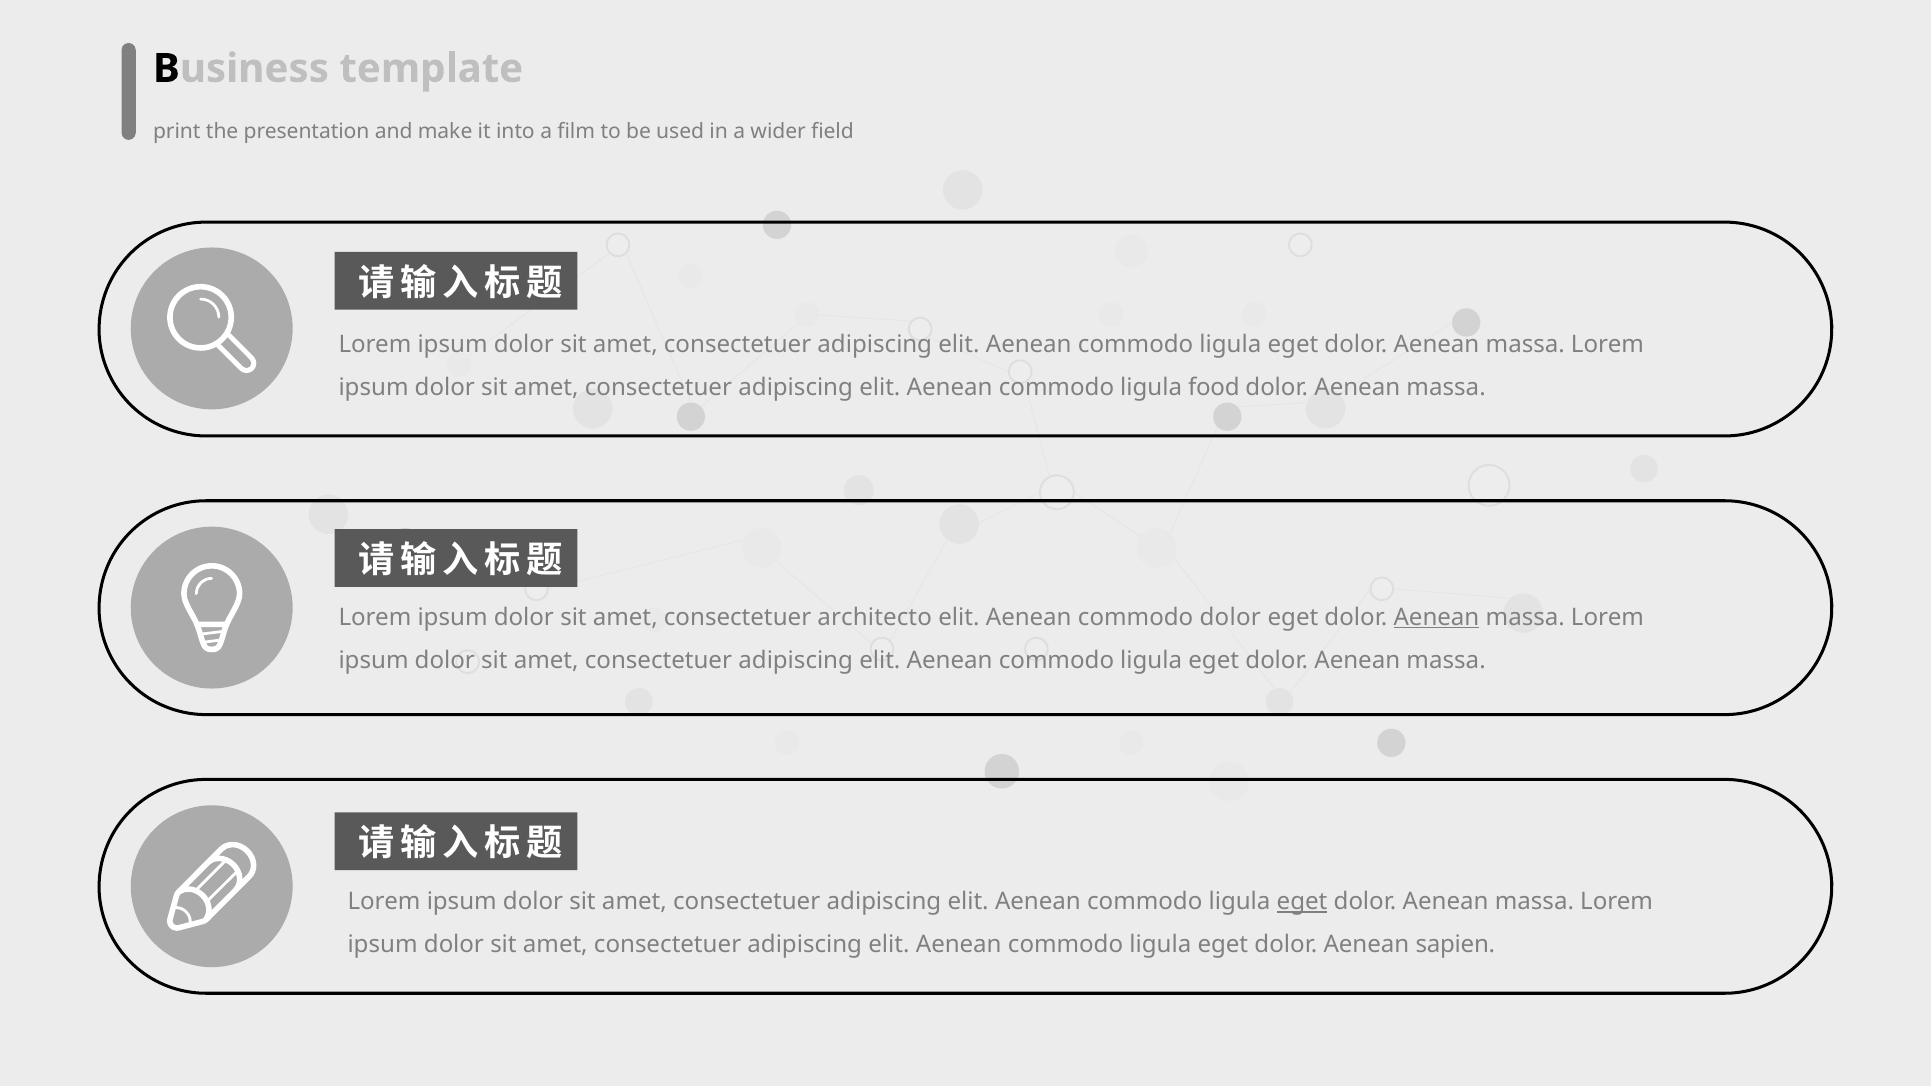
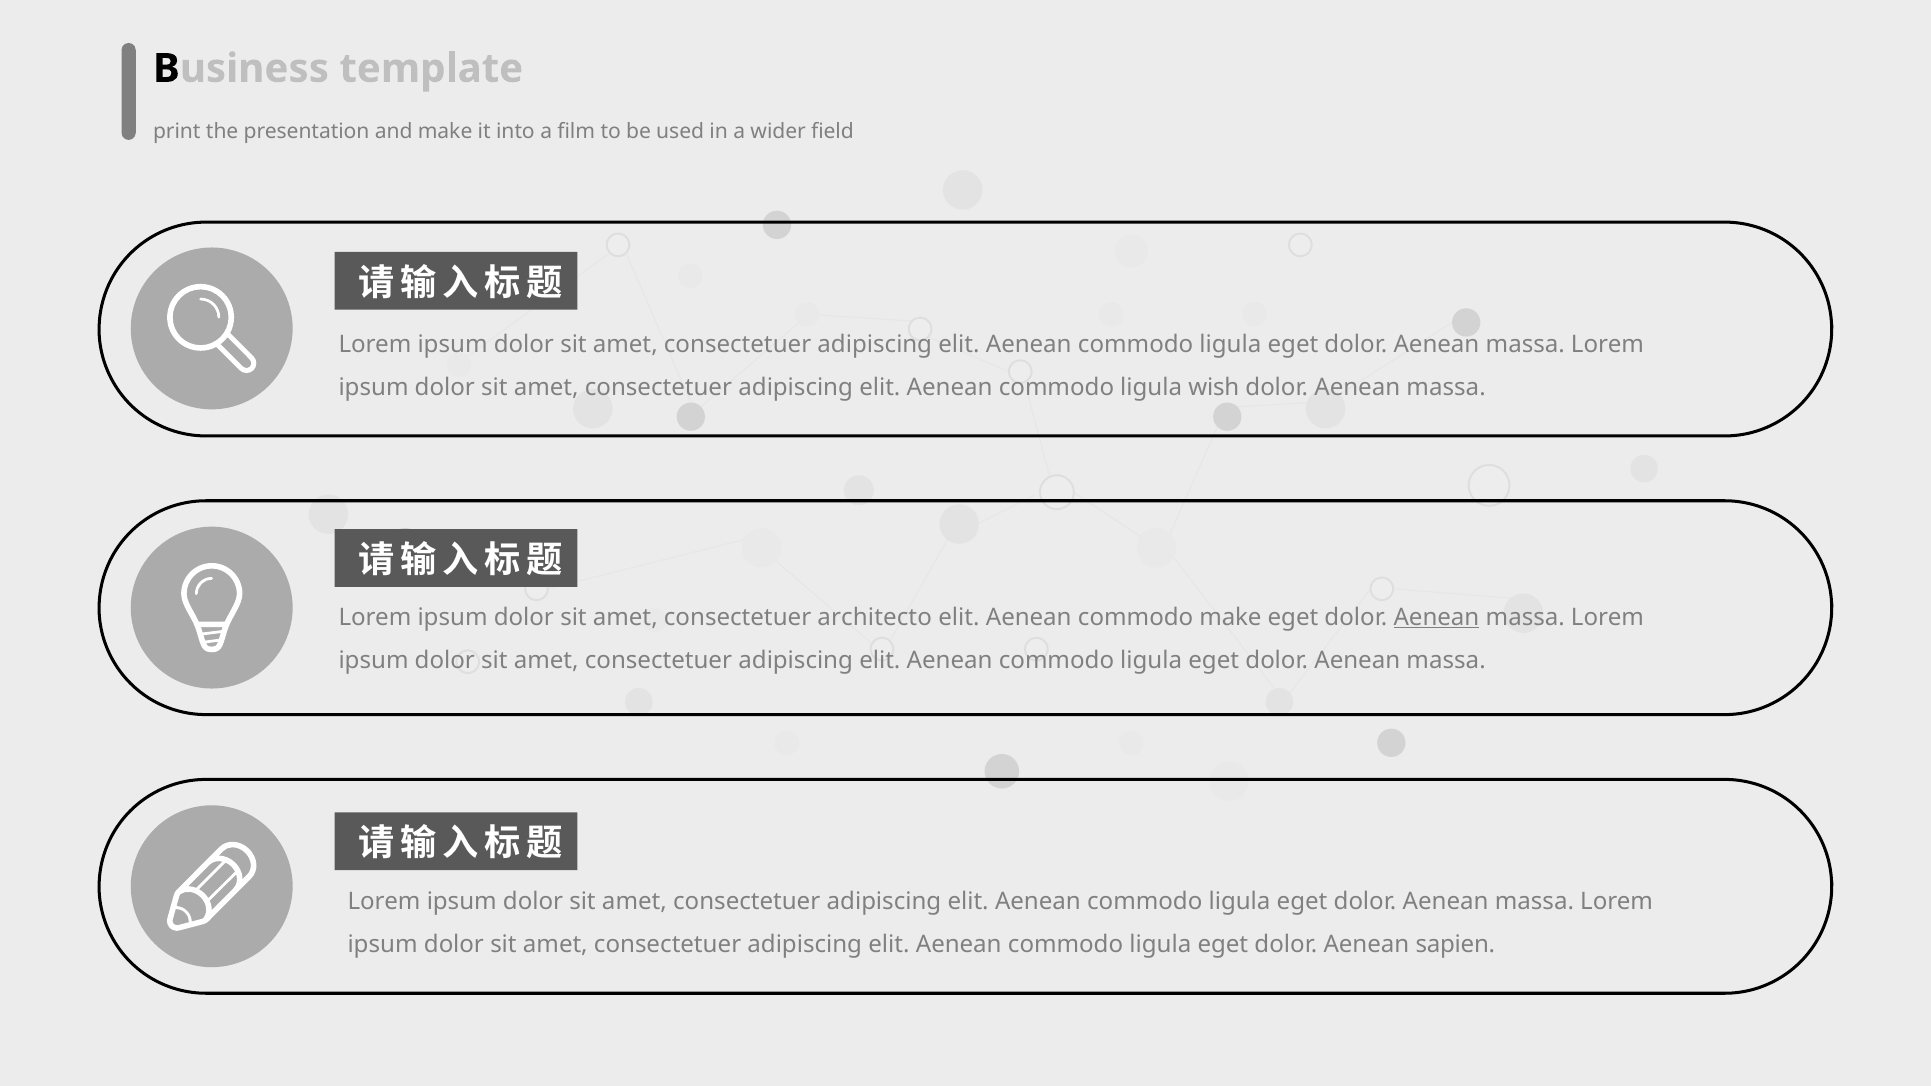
food: food -> wish (1214, 388)
commodo dolor: dolor -> make (1230, 617)
eget underline: present -> none (1302, 902)
